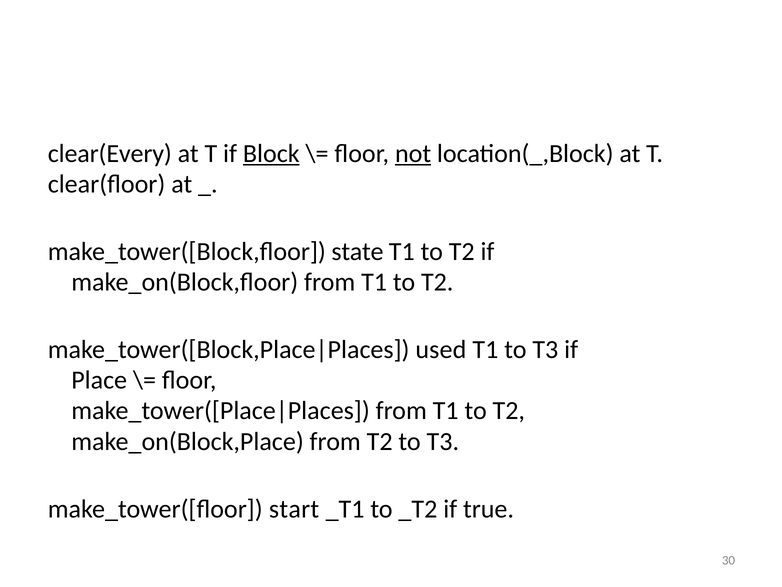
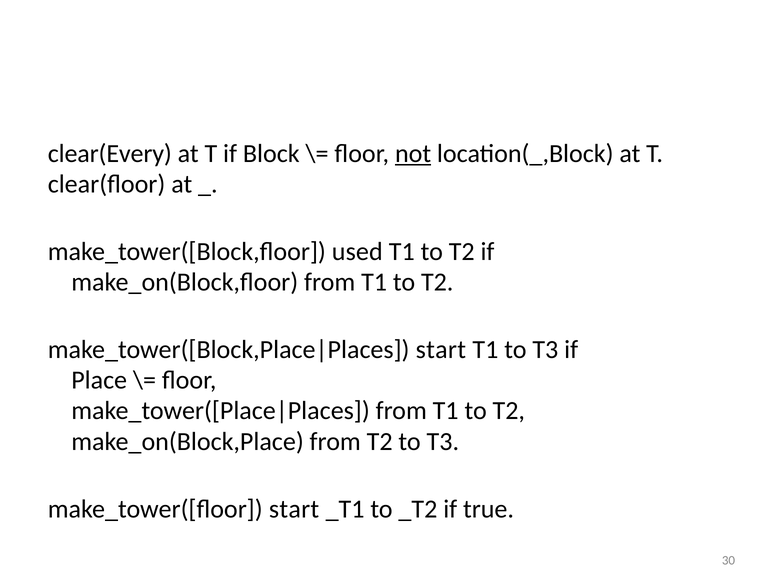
Block underline: present -> none (271, 153)
state: state -> used (357, 251)
used: used -> start (441, 349)
